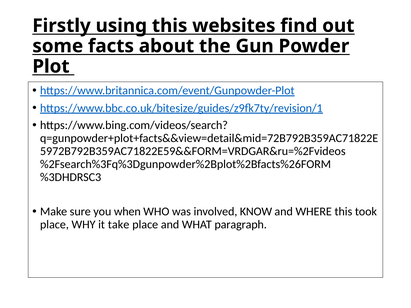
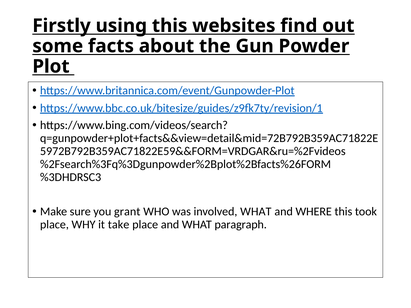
when: when -> grant (127, 212)
involved KNOW: KNOW -> WHAT (256, 212)
